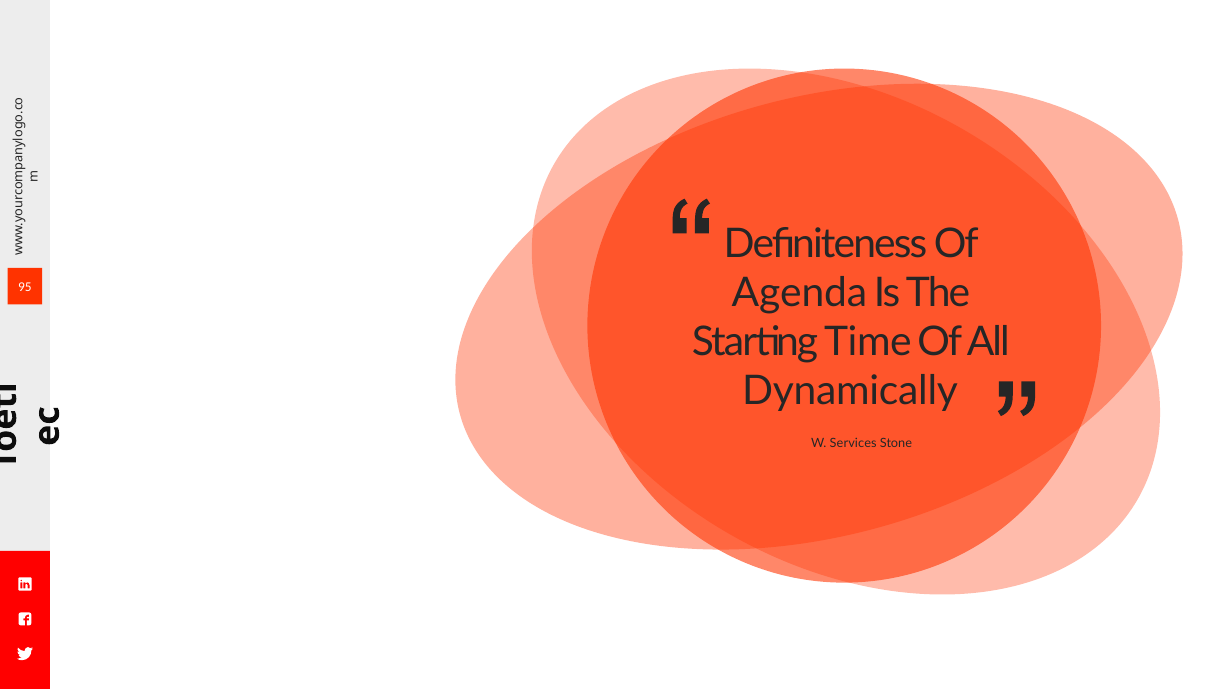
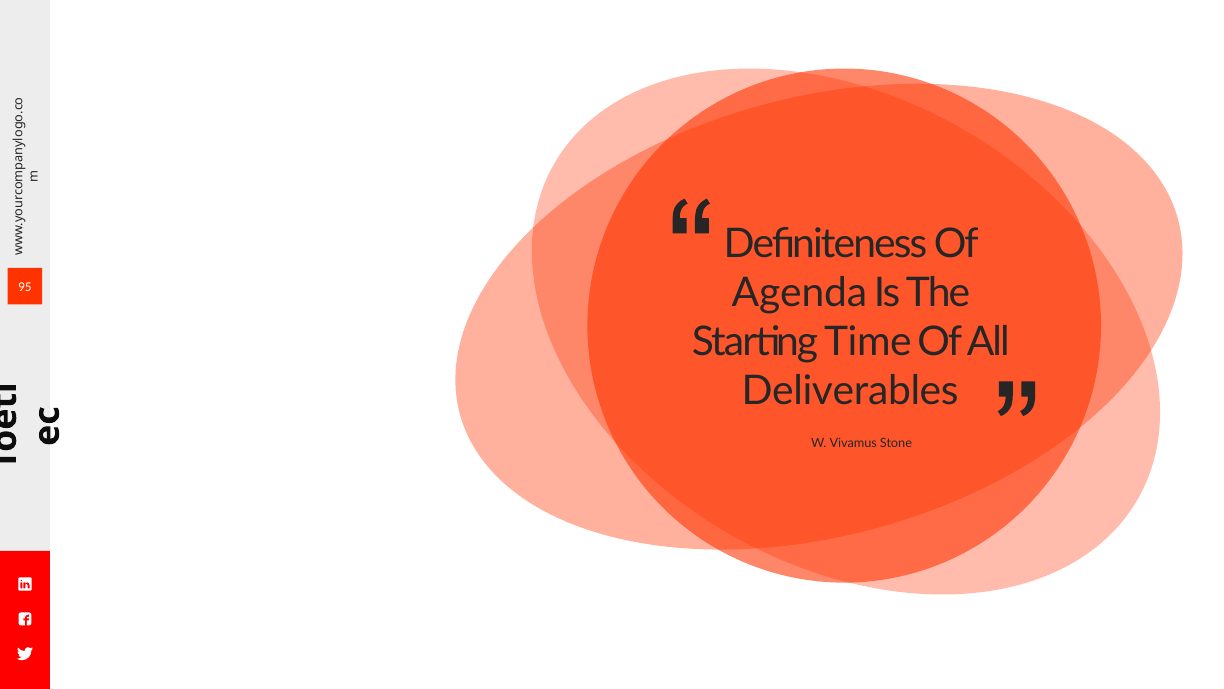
Dynamically: Dynamically -> Deliverables (850, 391)
Services: Services -> Vivamus (853, 443)
